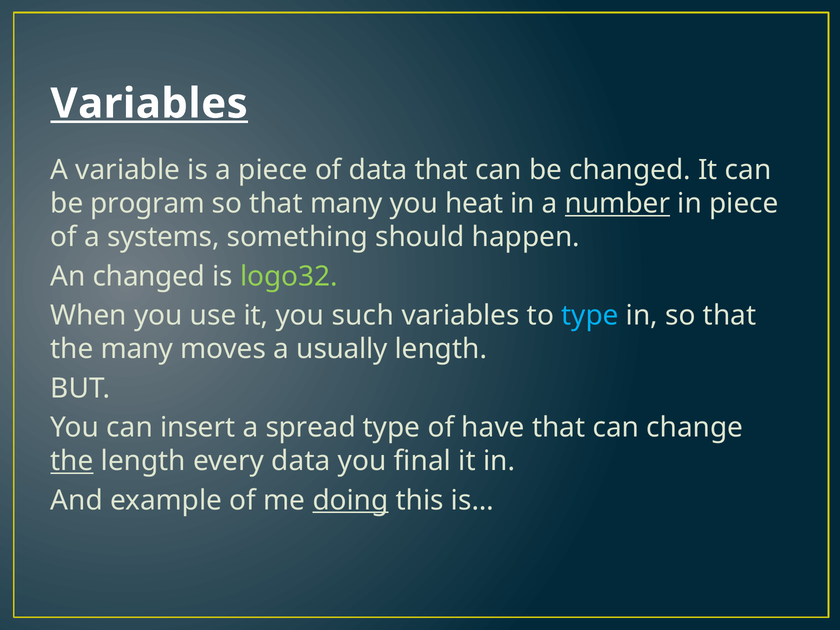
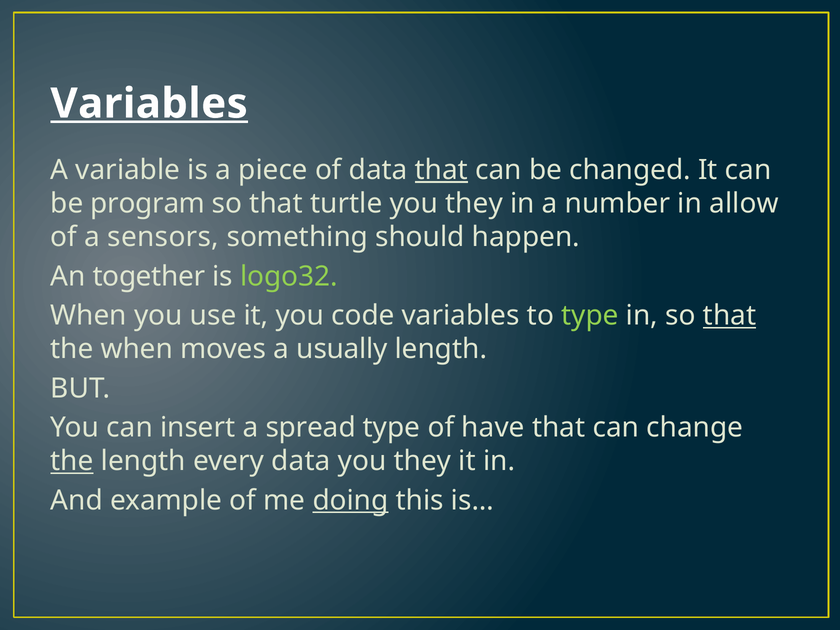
that underline: none -> present (441, 170)
that many: many -> turtle (346, 204)
heat: heat -> they (474, 204)
number underline: present -> none (618, 204)
in piece: piece -> allow (744, 204)
systems: systems -> sensors (163, 237)
An changed: changed -> together (149, 276)
such: such -> code (363, 316)
type colour: light blue -> light green (590, 316)
that underline: none -> present (730, 316)
the many: many -> when (137, 349)
final: final -> they (422, 461)
